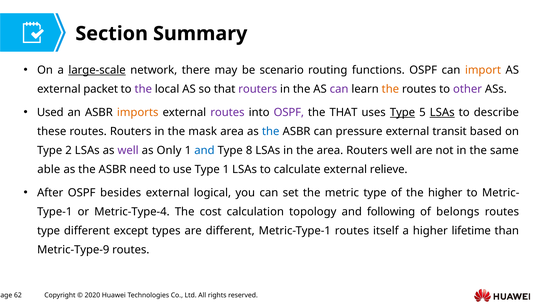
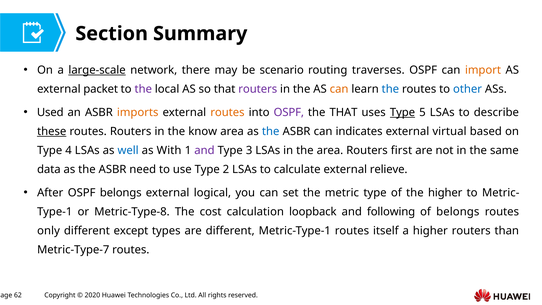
functions: functions -> traverses (378, 70)
can colour: purple -> orange (339, 89)
the colour: orange -> blue (390, 89)
other colour: purple -> blue (468, 89)
routes colour: purple -> orange (227, 112)
LSAs underline: present -> none (442, 112)
these underline: none -> present (52, 131)
mask: mask -> know (203, 131)
pressure: pressure -> indicates (359, 131)
transit: transit -> virtual (449, 131)
2: 2 -> 4 (69, 150)
well colour: purple -> blue (128, 150)
Only: Only -> With (169, 150)
and colour: blue -> purple (204, 150)
8: 8 -> 3 (249, 150)
Routers well: well -> first (401, 150)
able: able -> data (49, 169)
Type 1: 1 -> 2 (226, 169)
OSPF besides: besides -> belongs (121, 193)
Metric-Type-4: Metric-Type-4 -> Metric-Type-8 (132, 212)
topology: topology -> loopback (313, 212)
type: type -> only (48, 231)
higher lifetime: lifetime -> routers (471, 231)
Metric-Type-9: Metric-Type-9 -> Metric-Type-7 (73, 250)
